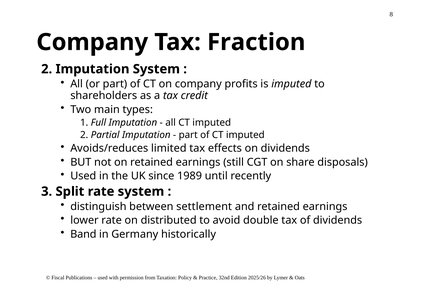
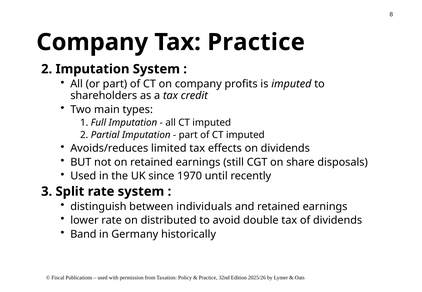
Tax Fraction: Fraction -> Practice (256, 42)
1989: 1989 -> 1970 (190, 176)
settlement: settlement -> individuals (204, 207)
